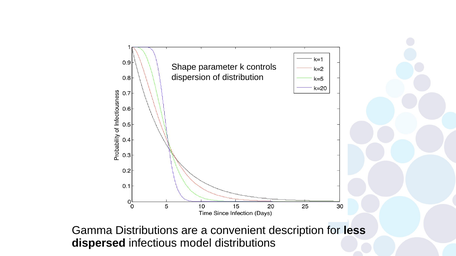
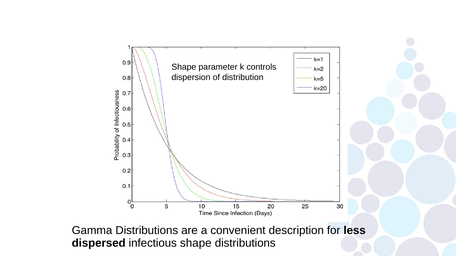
infectious model: model -> shape (196, 244)
